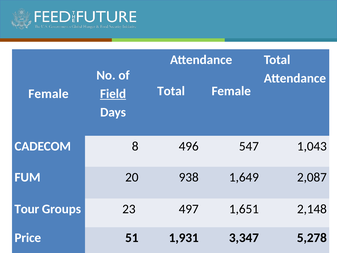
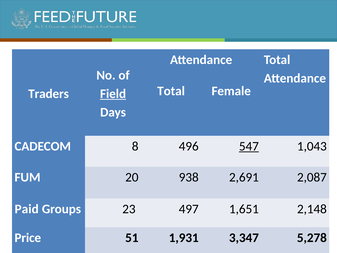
Female: Female -> Traders (49, 94)
547 underline: none -> present (249, 146)
1,649: 1,649 -> 2,691 (244, 177)
Tour: Tour -> Paid (27, 209)
